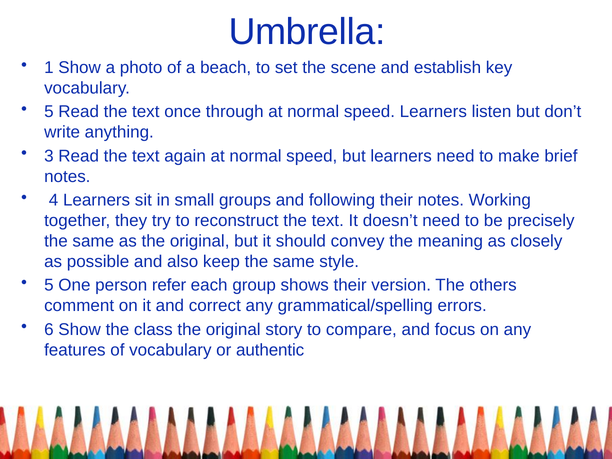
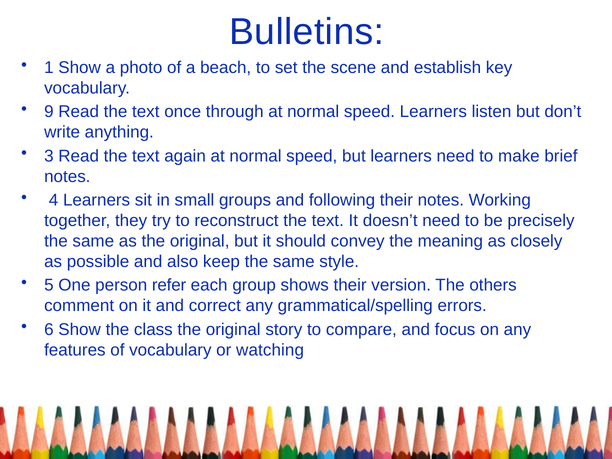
Umbrella: Umbrella -> Bulletins (307, 32)
5: 5 -> 9 (49, 112)
authentic: authentic -> watching (270, 350)
